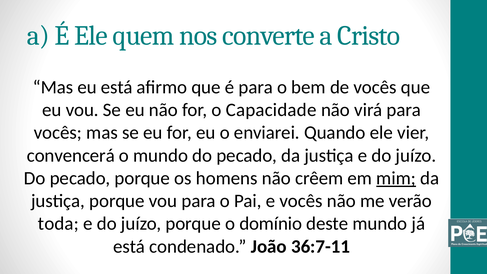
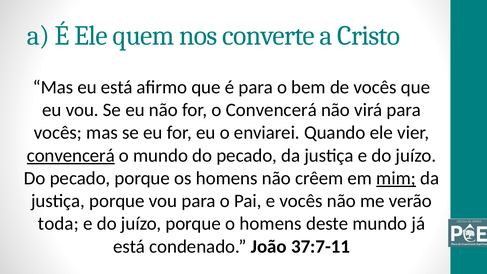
o Capacidade: Capacidade -> Convencerá (271, 110)
convencerá underline: none -> present (71, 155)
o domínio: domínio -> homens (271, 224)
36:7-11: 36:7-11 -> 37:7-11 (321, 246)
